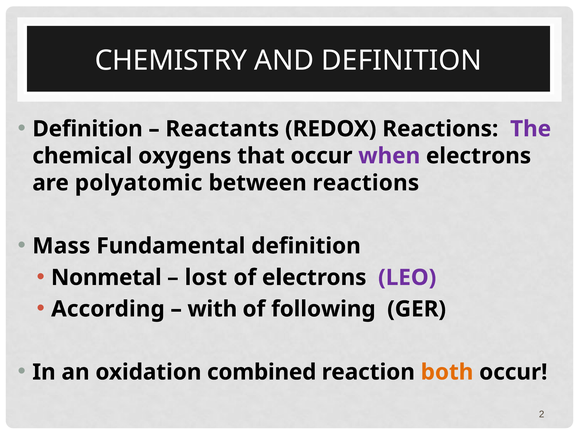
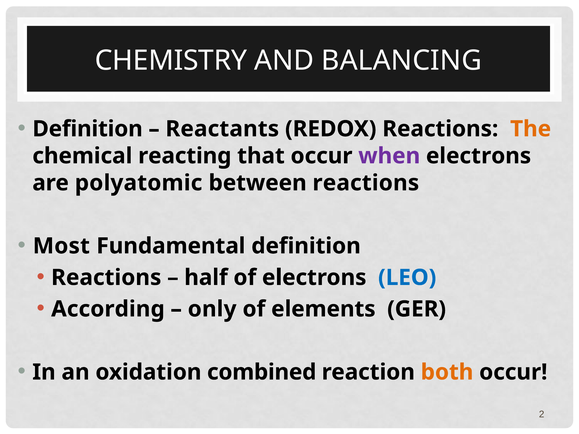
AND DEFINITION: DEFINITION -> BALANCING (402, 61)
The colour: purple -> orange (531, 129)
oxygens: oxygens -> reacting (185, 156)
Mass: Mass -> Most (61, 246)
Nonmetal: Nonmetal -> Reactions (106, 278)
lost: lost -> half (206, 278)
LEO colour: purple -> blue (407, 278)
with: with -> only (212, 309)
following: following -> elements (323, 309)
